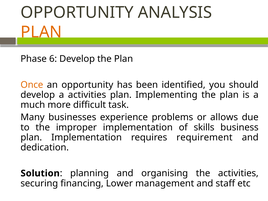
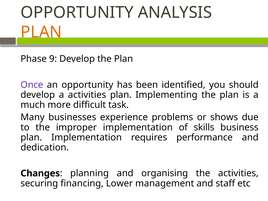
6: 6 -> 9 (53, 59)
Once colour: orange -> purple (32, 85)
allows: allows -> shows (224, 117)
requirement: requirement -> performance (205, 137)
Solution: Solution -> Changes (40, 173)
